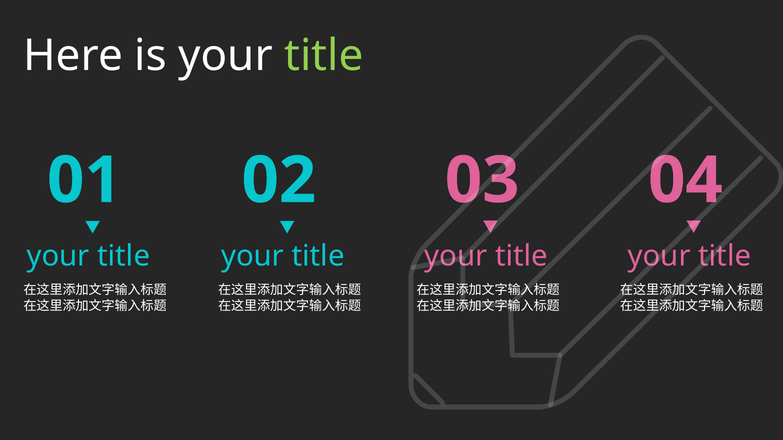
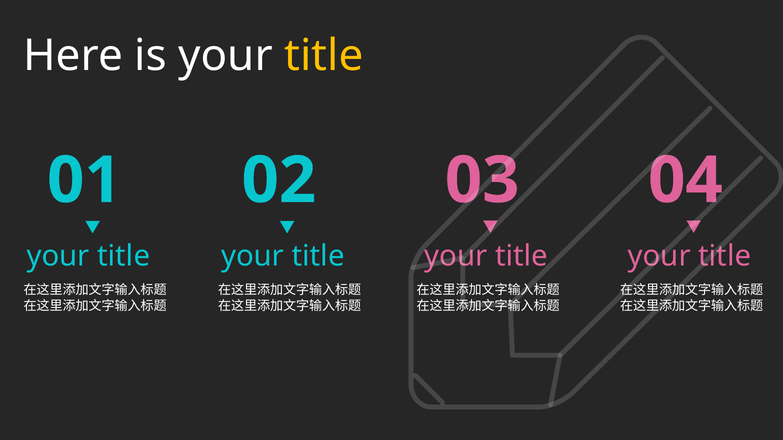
title colour: light green -> yellow (324, 56)
